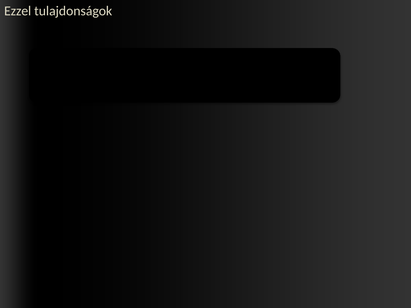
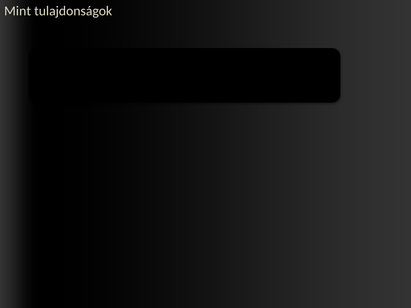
Ezzel: Ezzel -> Mint (18, 11)
